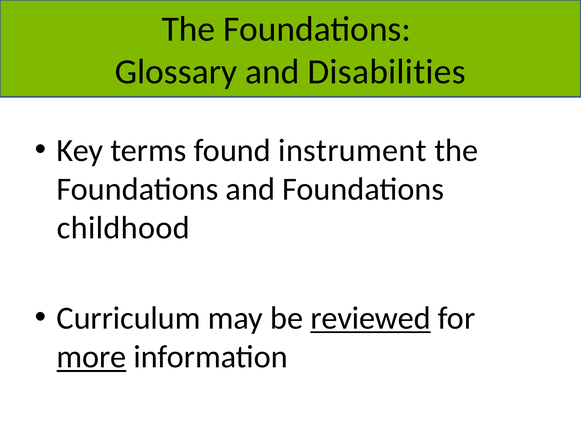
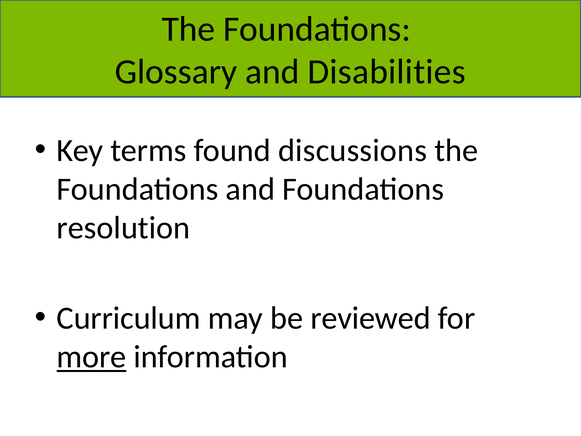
instrument: instrument -> discussions (353, 150)
childhood: childhood -> resolution (123, 228)
reviewed underline: present -> none (371, 318)
